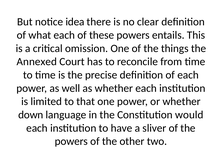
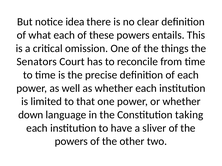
Annexed: Annexed -> Senators (37, 62)
would: would -> taking (189, 115)
